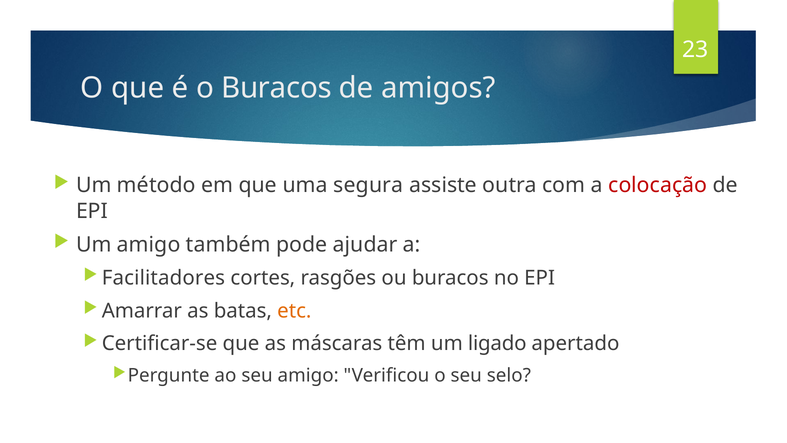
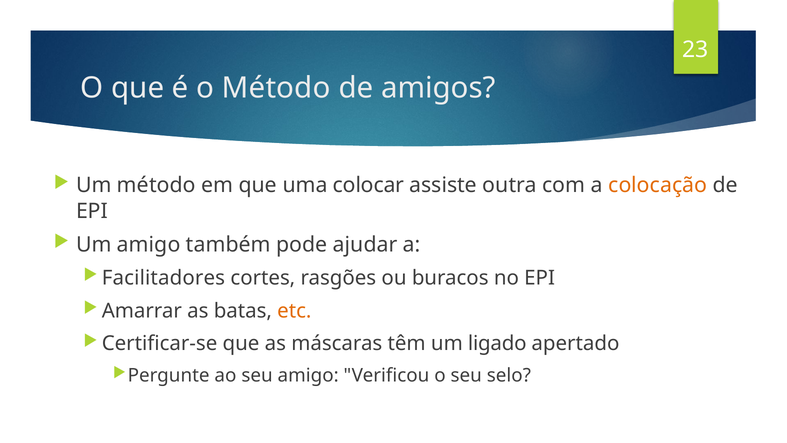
o Buracos: Buracos -> Método (276, 88)
segura: segura -> colocar (368, 185)
colocação colour: red -> orange (658, 185)
